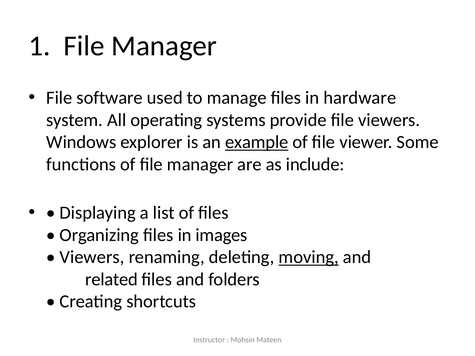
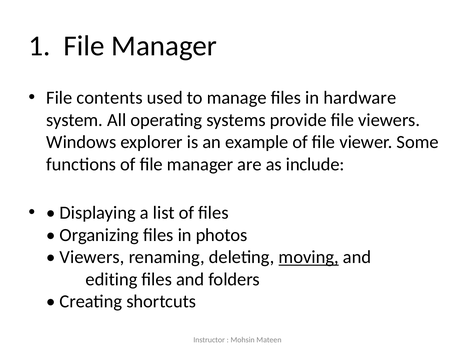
software: software -> contents (110, 98)
example underline: present -> none (257, 142)
images: images -> photos (222, 235)
related: related -> editing (112, 280)
